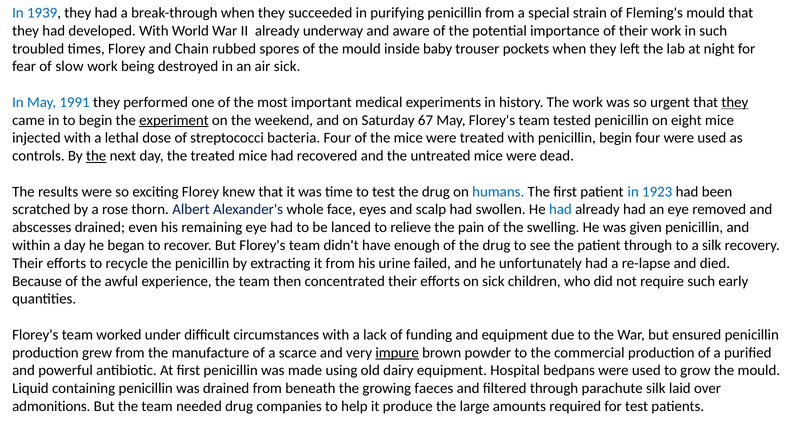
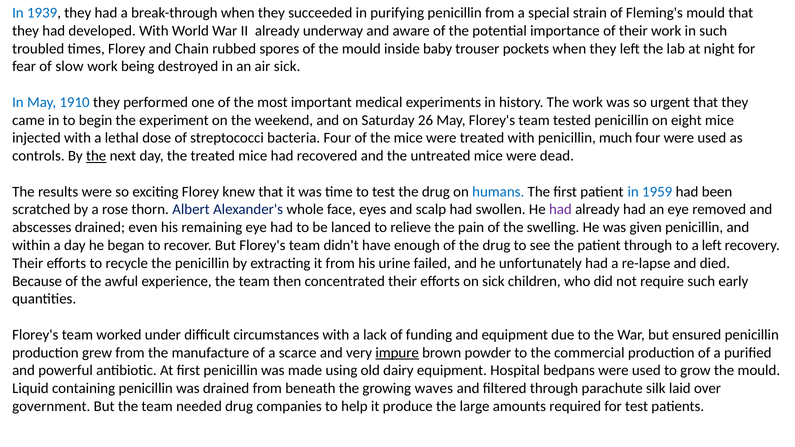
1991: 1991 -> 1910 (75, 102)
they underline: present -> none (735, 102)
experiment underline: present -> none (174, 120)
67: 67 -> 26 (426, 120)
penicillin begin: begin -> much (616, 138)
1923: 1923 -> 1959 (657, 192)
had colour: blue -> purple (560, 210)
a silk: silk -> left (712, 245)
faeces: faeces -> waves (434, 389)
admonitions: admonitions -> government (51, 406)
